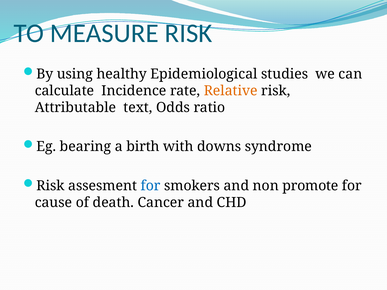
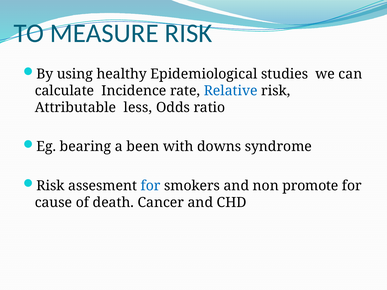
Relative colour: orange -> blue (231, 91)
text: text -> less (138, 108)
birth: birth -> been (143, 147)
